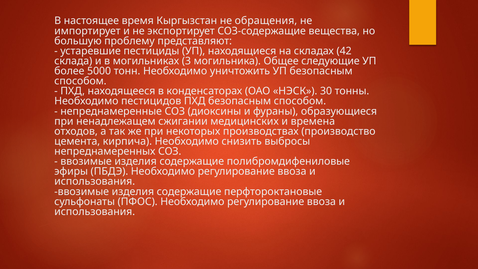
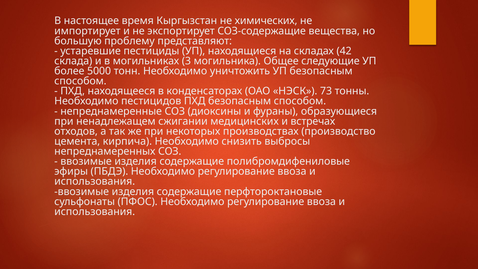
обращения: обращения -> химических (266, 21)
30: 30 -> 73 (326, 91)
времена: времена -> встречах (313, 121)
